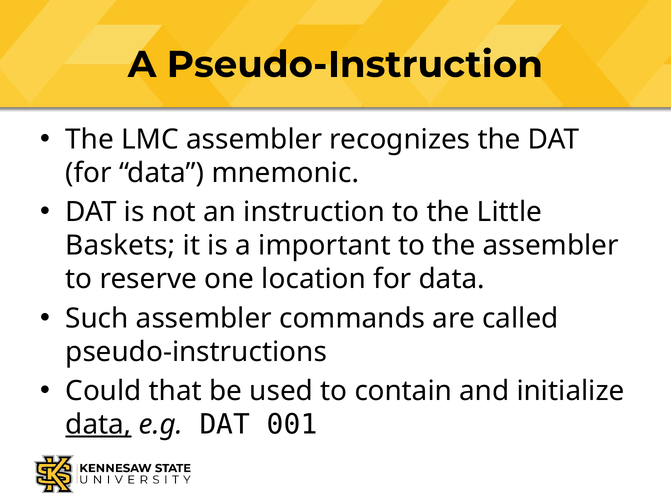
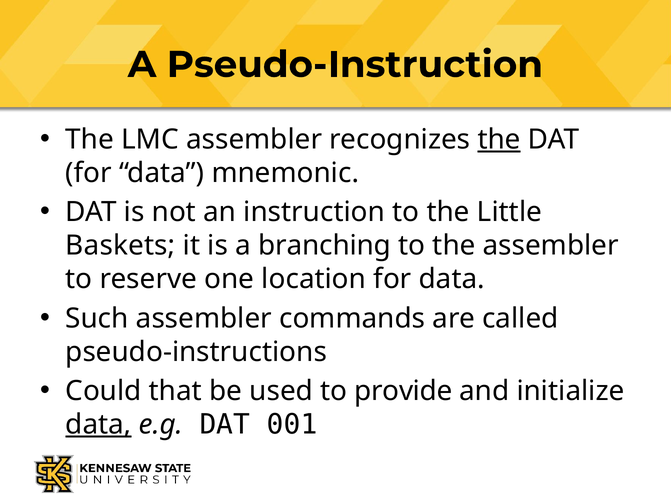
the underline: none -> present (499, 140)
important: important -> branching (325, 246)
contain: contain -> provide (403, 391)
